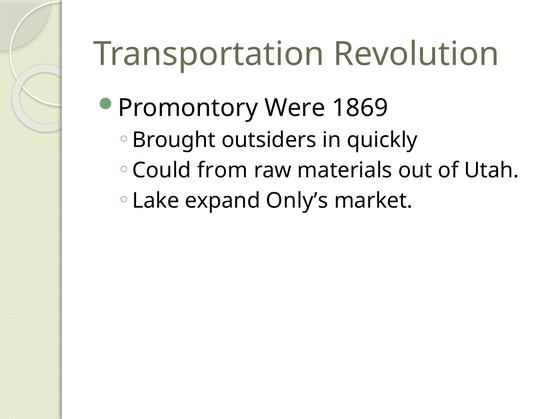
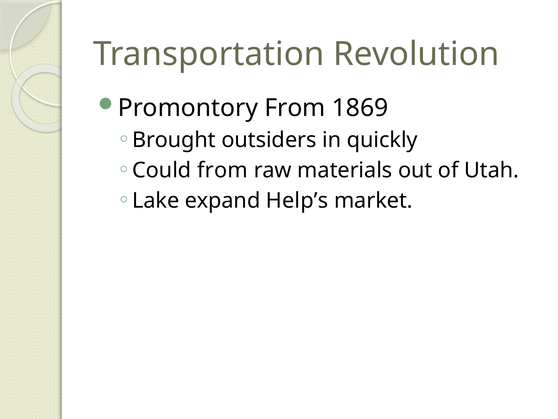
Promontory Were: Were -> From (295, 108)
Only’s: Only’s -> Help’s (297, 200)
